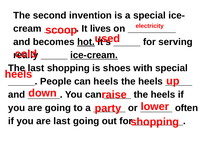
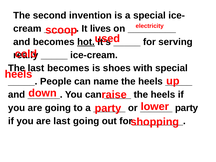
ice-cream underline: present -> none (94, 55)
last shopping: shopping -> becomes (68, 68)
can heels: heels -> name (106, 81)
often: often -> party (187, 108)
